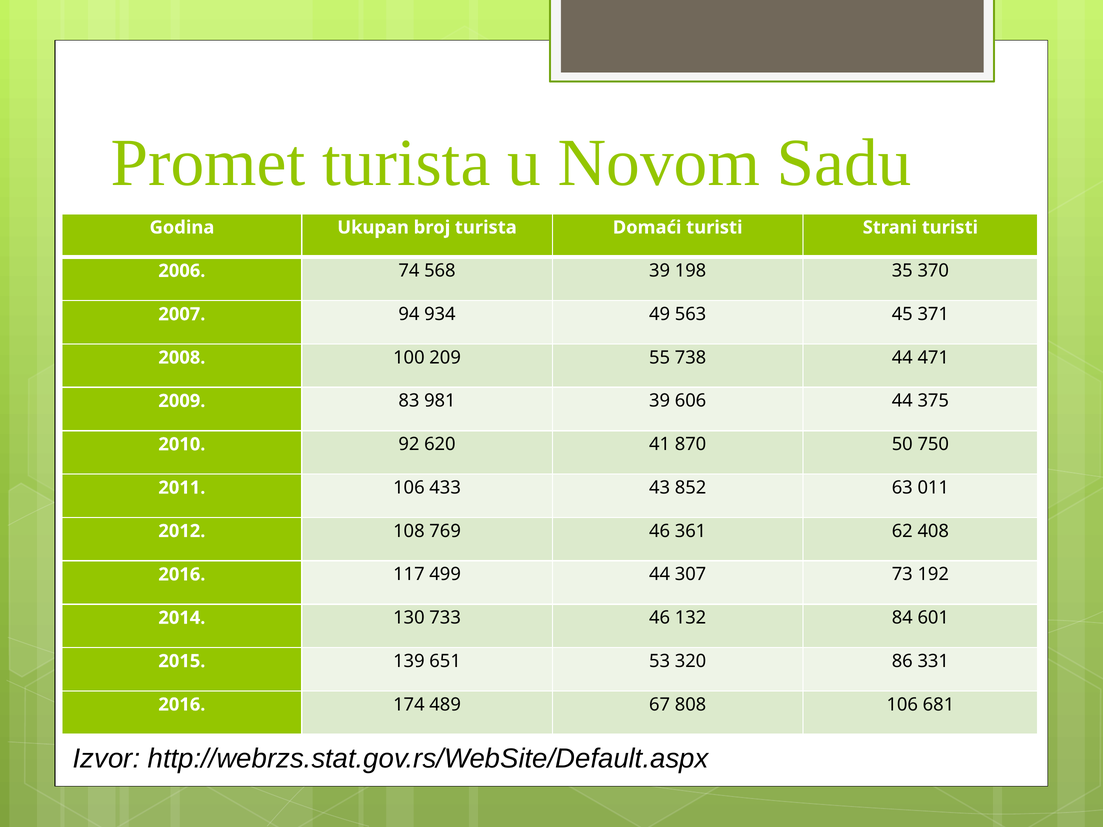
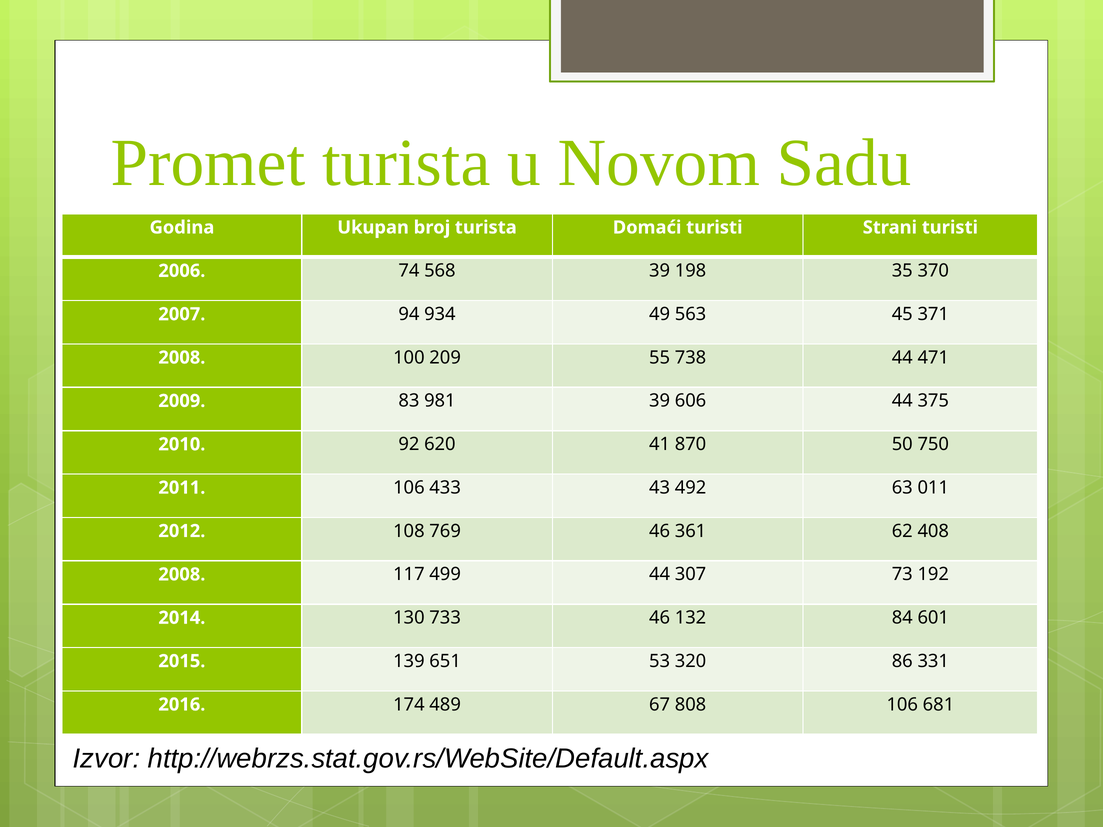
852: 852 -> 492 (691, 488)
2016: 2016 -> 2008 (182, 575)
